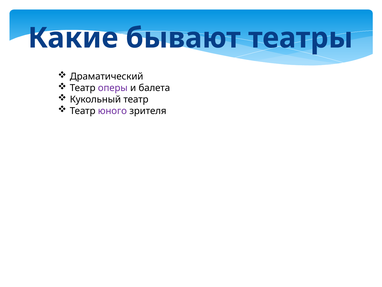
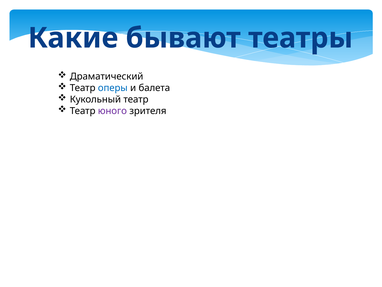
оперы colour: purple -> blue (113, 88)
